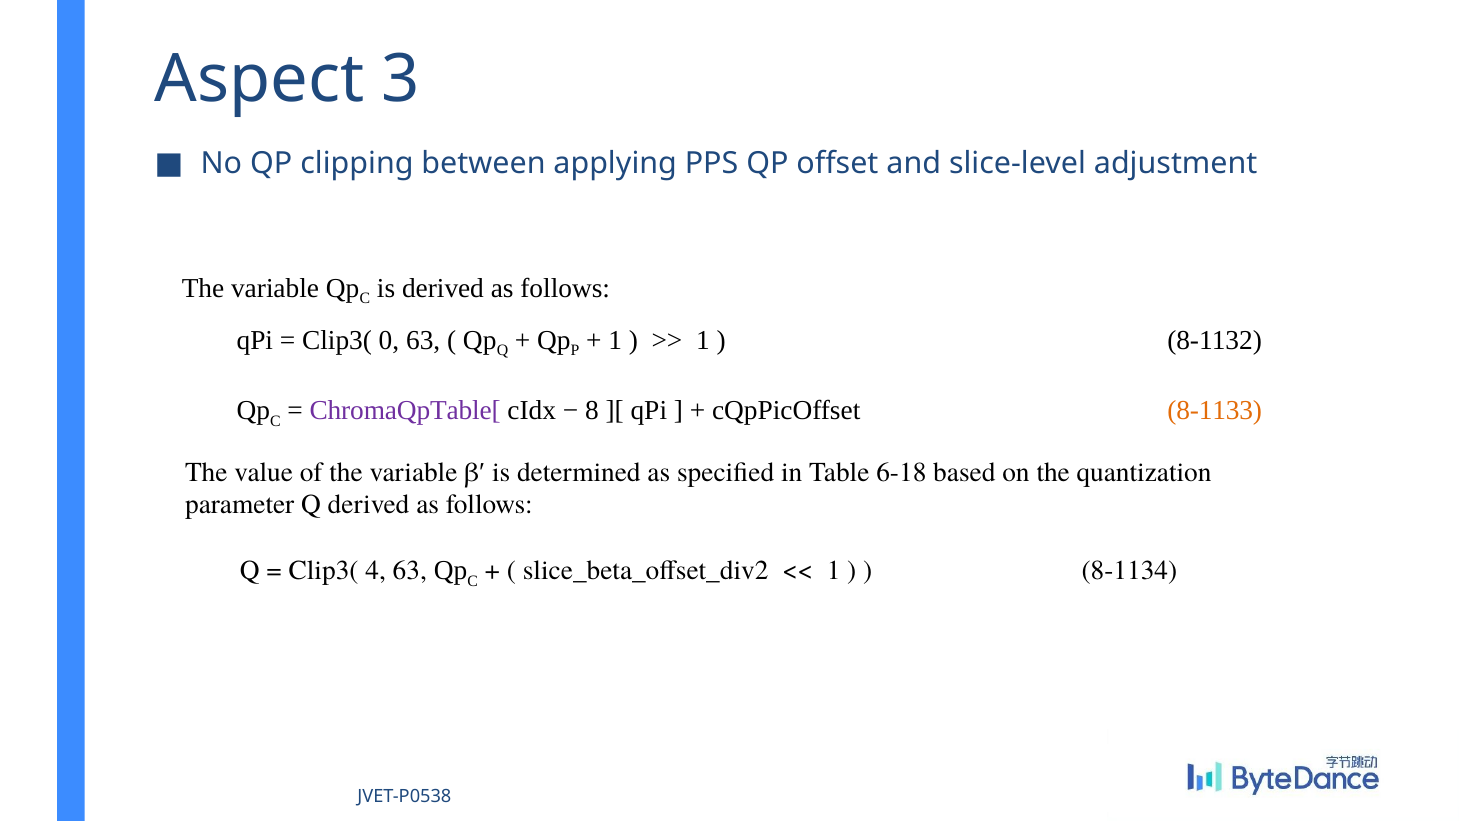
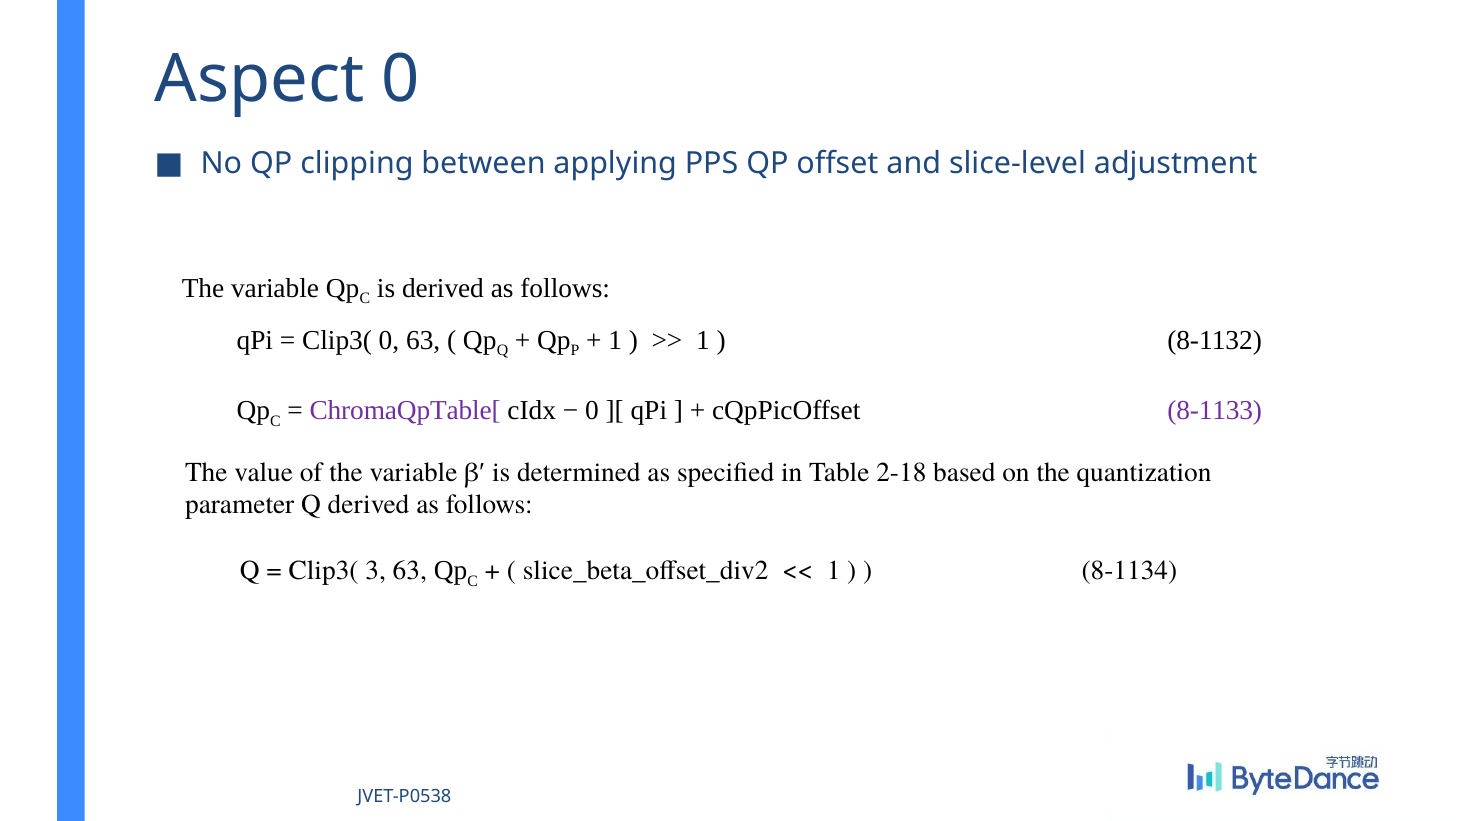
Aspect 3: 3 -> 0 (401, 80)
8: 8 -> 0 (592, 410)
8‑1133 colour: orange -> purple (1215, 410)
6-18: 6-18 -> 2-18 (901, 472)
4: 4 -> 3 (376, 571)
